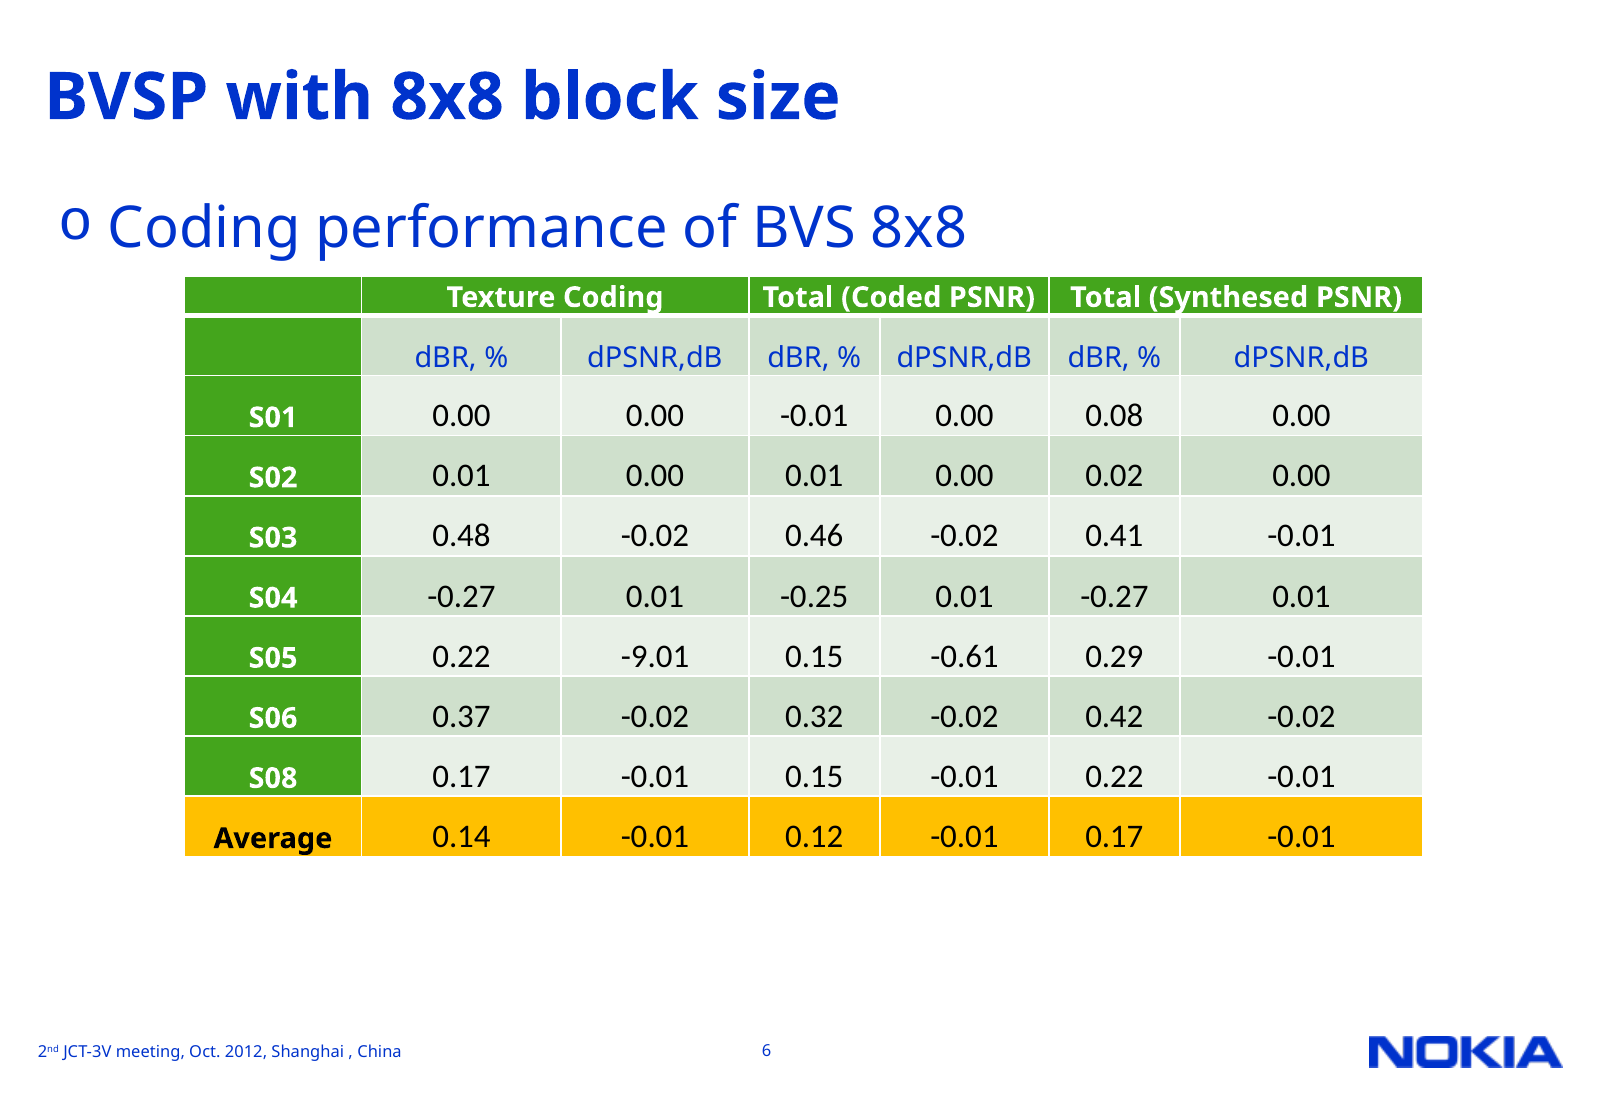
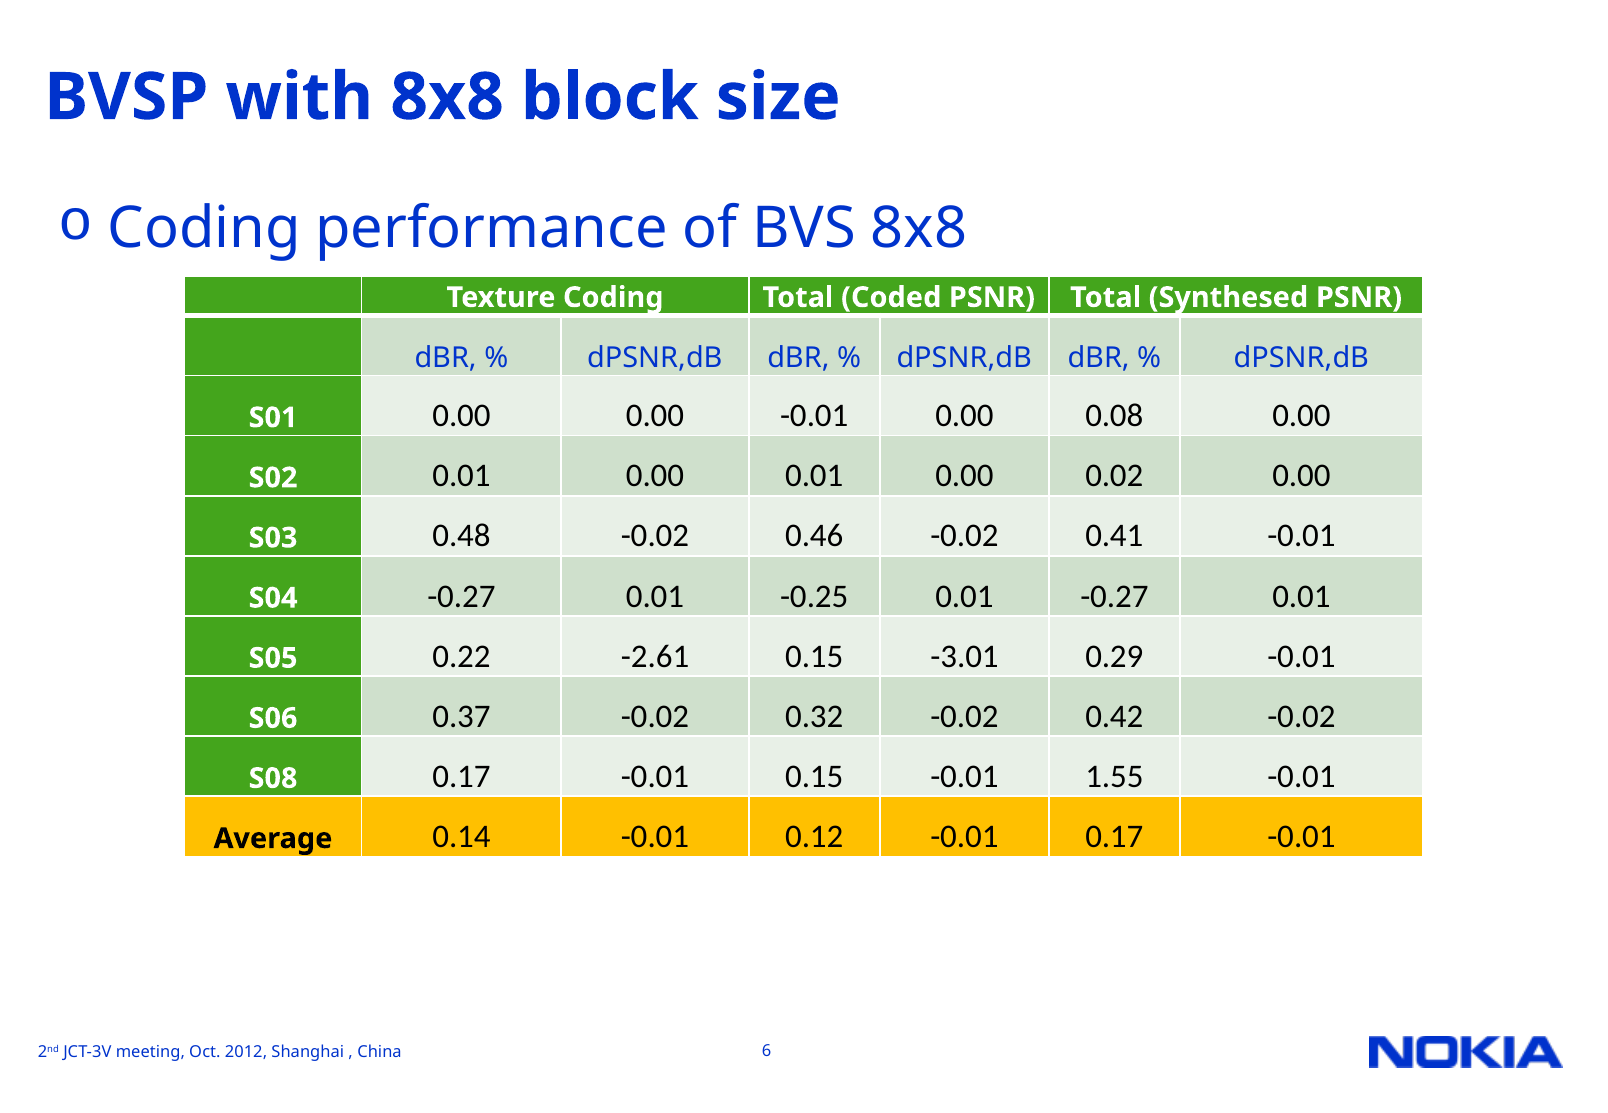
-9.01: -9.01 -> -2.61 (655, 656)
-0.61: -0.61 -> -3.01 (964, 656)
-0.01 0.22: 0.22 -> 1.55 (1114, 777)
